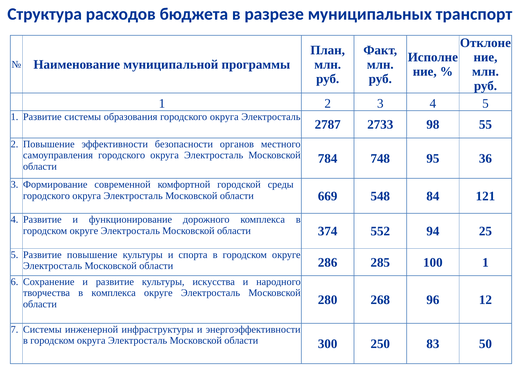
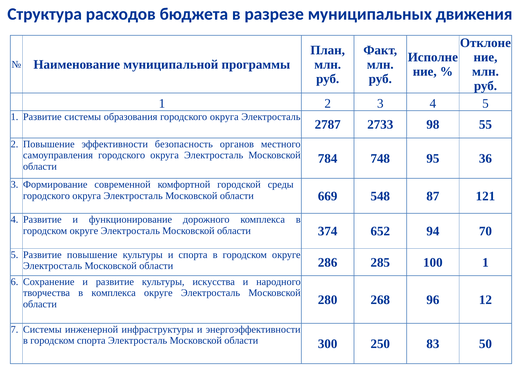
транспорт: транспорт -> движения (474, 14)
безопасности: безопасности -> безопасность (184, 144)
84: 84 -> 87 (433, 196)
552: 552 -> 652 (380, 231)
25: 25 -> 70 (485, 231)
городском округа: округа -> спорта (91, 341)
